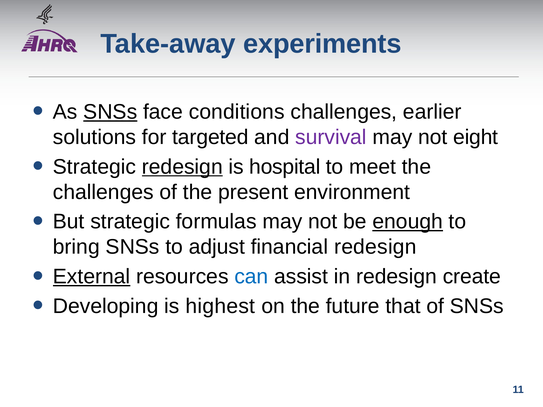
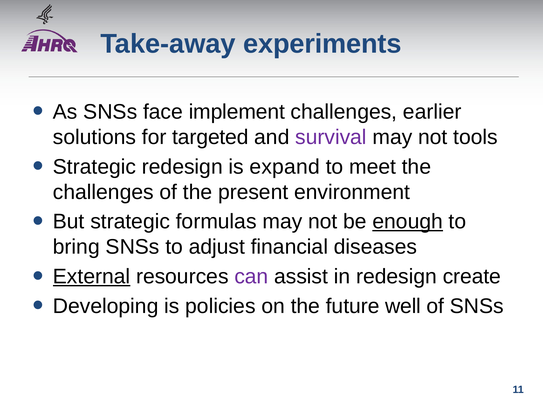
SNSs underline: present -> none (110, 112)
conditions: conditions -> implement (237, 112)
eight: eight -> tools (476, 137)
redesign underline: present -> none (182, 167)
hospital: hospital -> expand (285, 167)
financial redesign: redesign -> diseases (375, 247)
can colour: blue -> purple (251, 277)
highest: highest -> policies (220, 306)
that: that -> well (403, 306)
